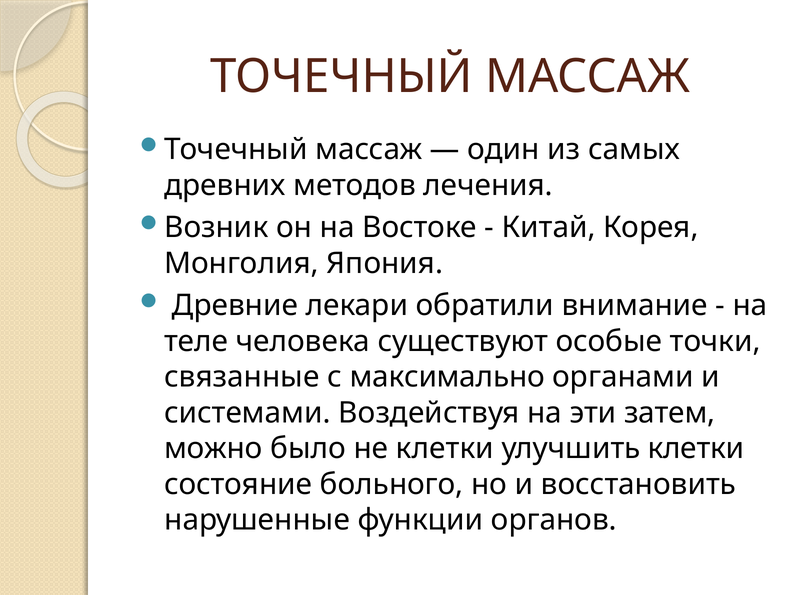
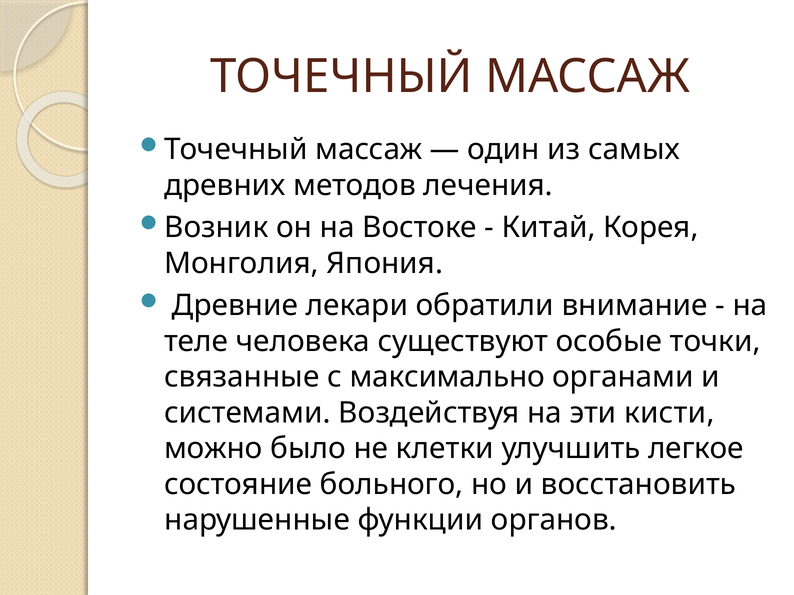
затем: затем -> кисти (669, 413)
улучшить клетки: клетки -> легкое (696, 449)
